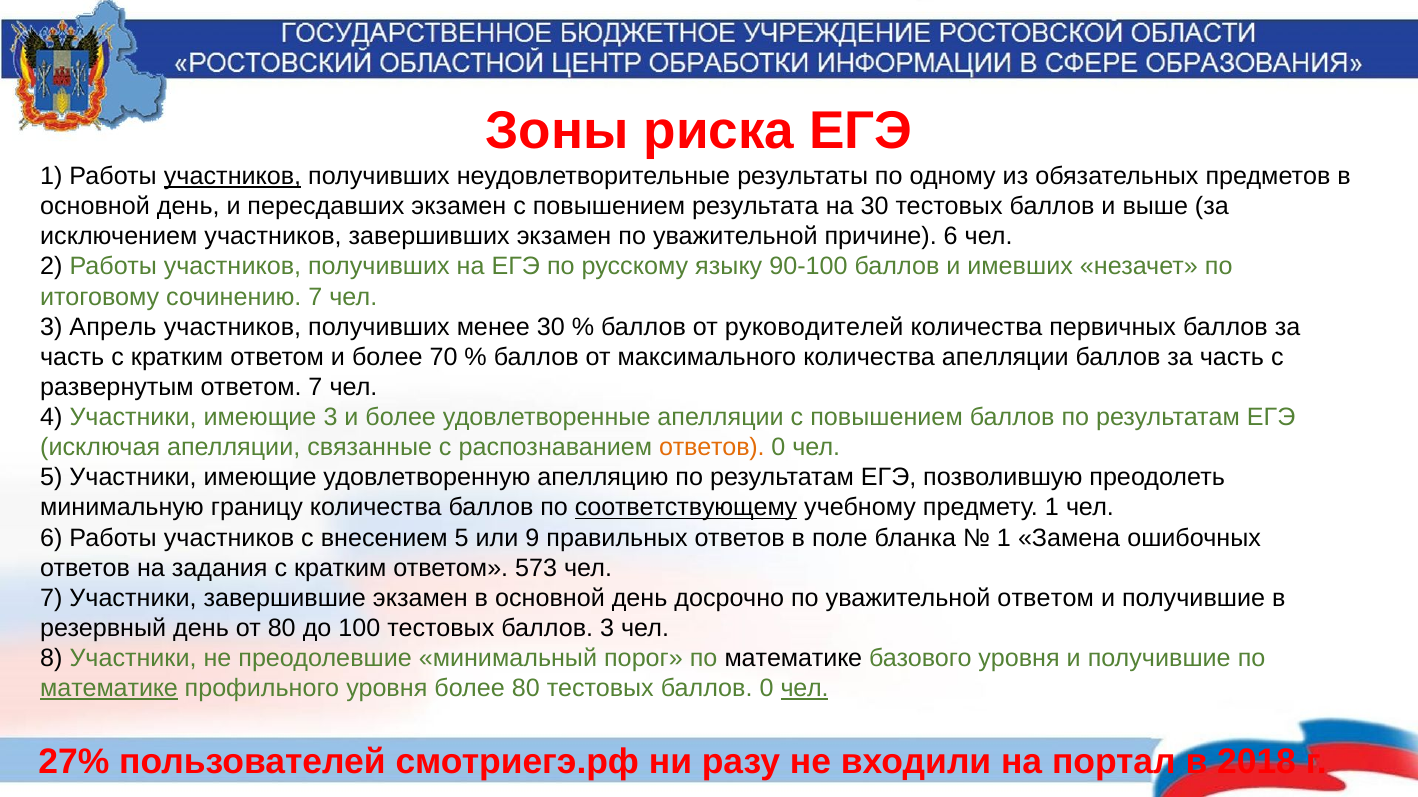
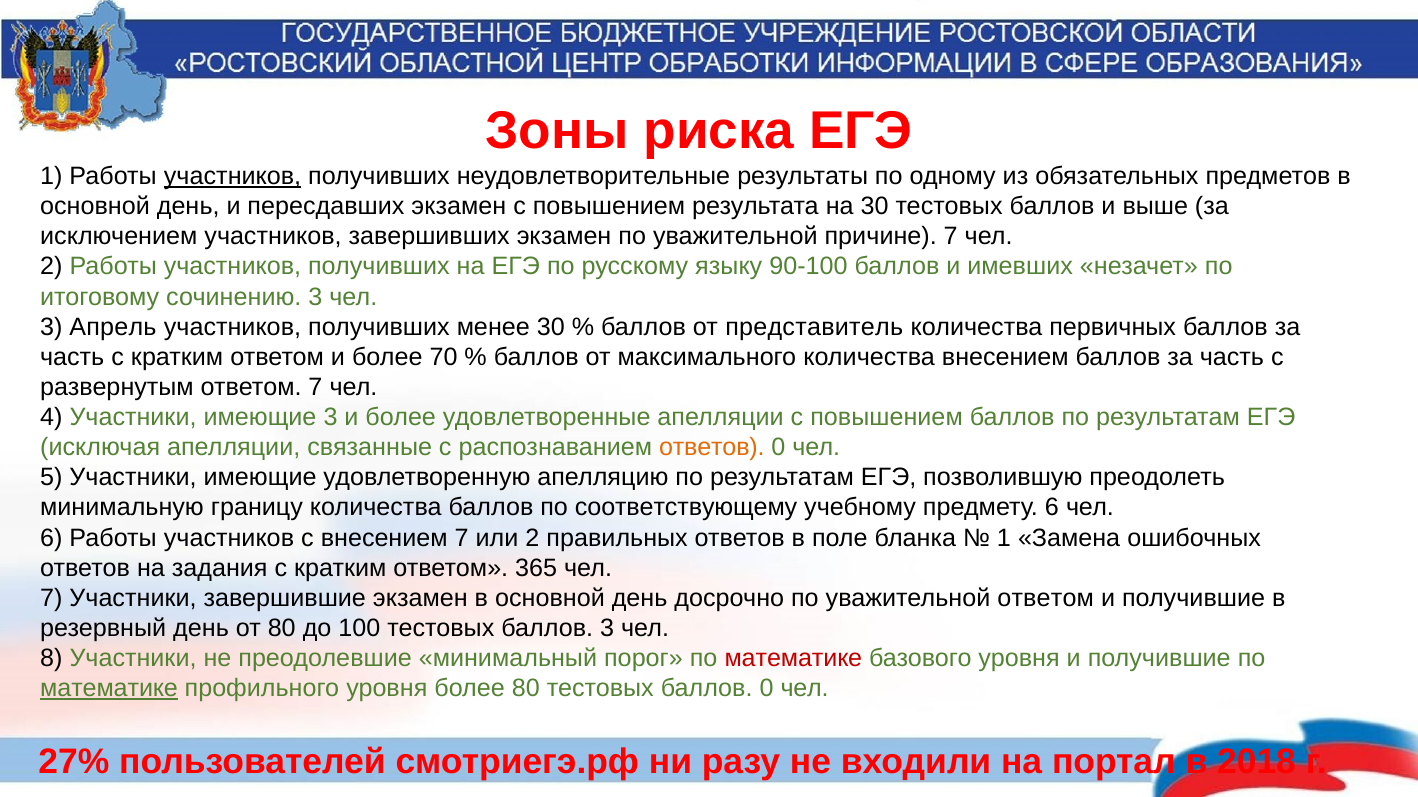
причине 6: 6 -> 7 (951, 237)
сочинению 7: 7 -> 3 (315, 297)
руководителей: руководителей -> представитель (814, 327)
количества апелляции: апелляции -> внесением (1005, 357)
соответствующему underline: present -> none (686, 508)
предмету 1: 1 -> 6 (1052, 508)
внесением 5: 5 -> 7 (462, 538)
или 9: 9 -> 2 (532, 538)
573: 573 -> 365 (536, 568)
математике colour: black -> red (793, 659)
чел underline: present -> none (805, 689)
